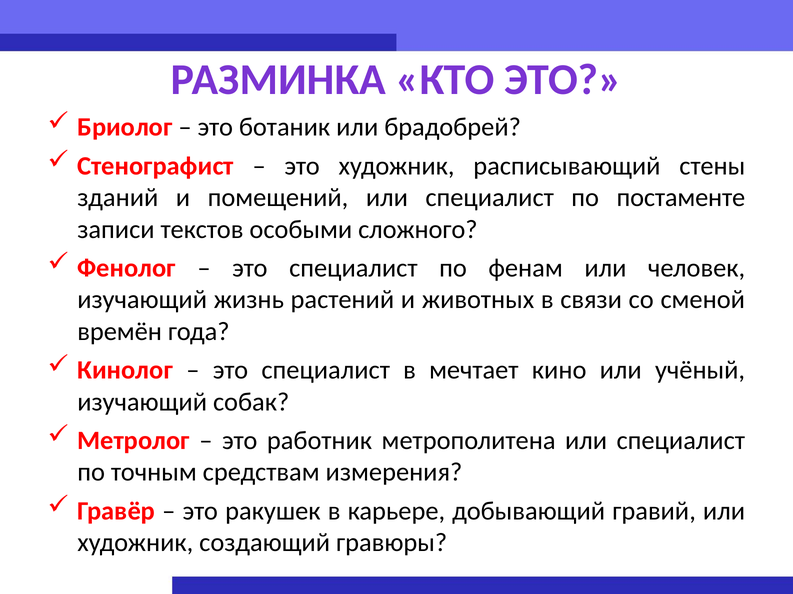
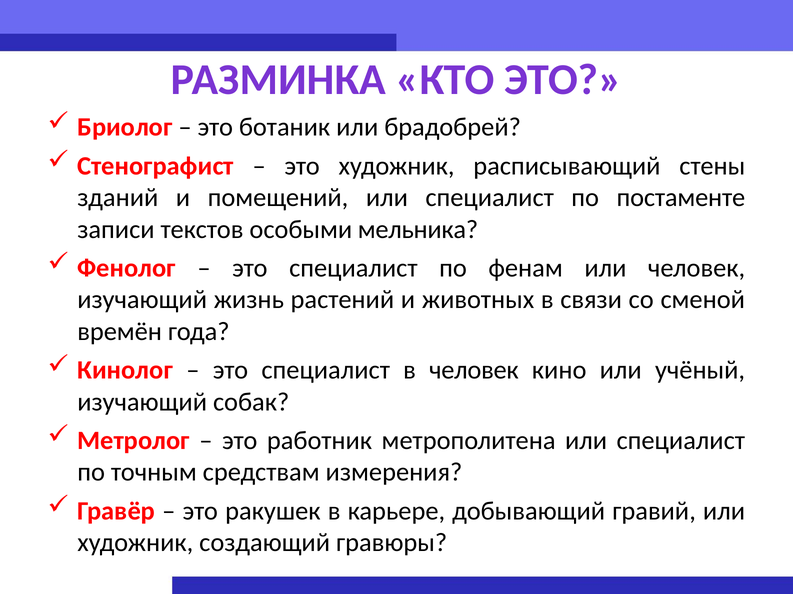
сложного: сложного -> мельника (418, 230)
в мечтает: мечтает -> человек (474, 371)
